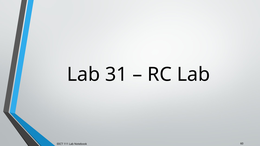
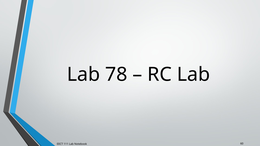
31: 31 -> 78 (116, 75)
